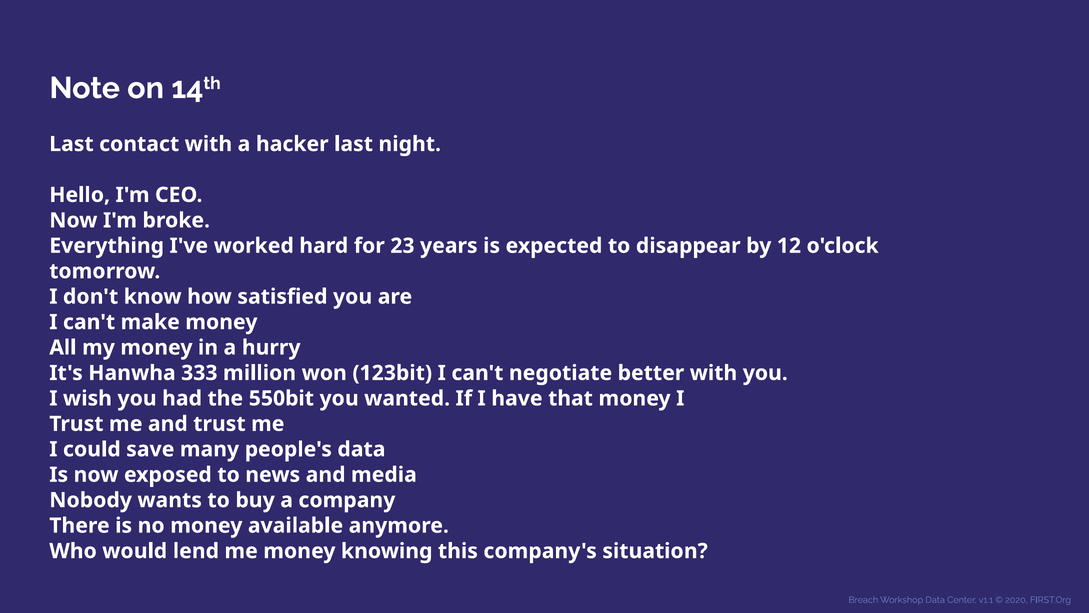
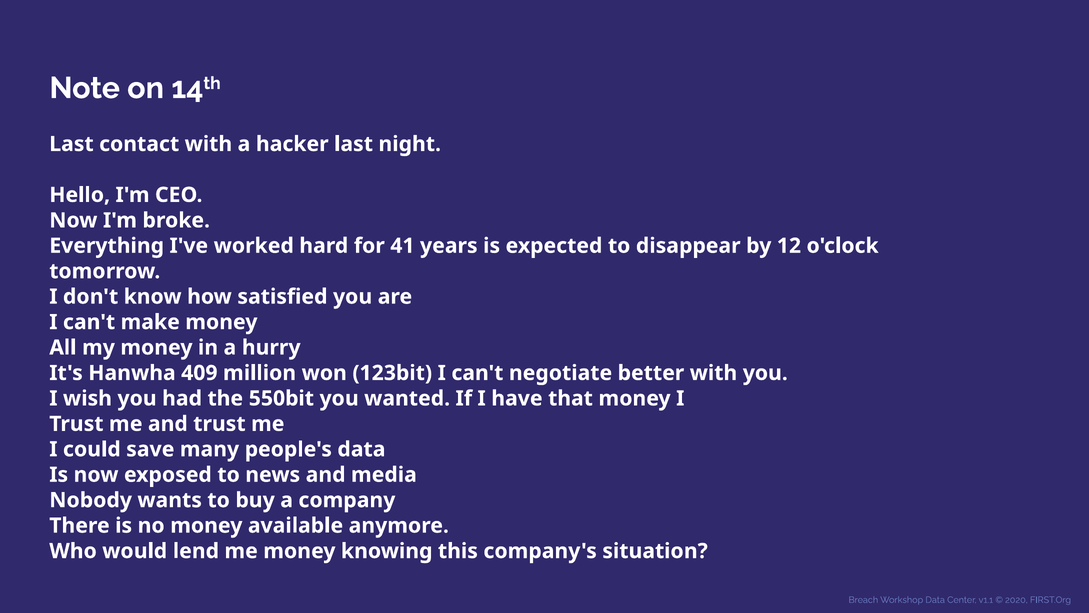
23: 23 -> 41 (402, 246)
333: 333 -> 409 (199, 373)
